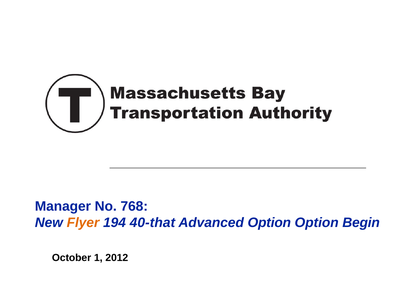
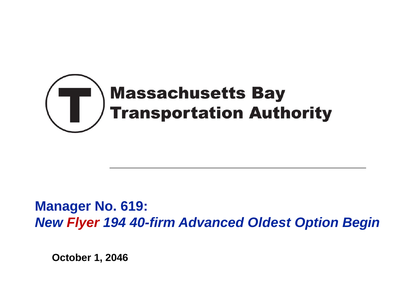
768: 768 -> 619 (134, 207)
Flyer colour: orange -> red (83, 223)
40-that: 40-that -> 40-firm (152, 223)
Advanced Option: Option -> Oldest (269, 223)
2012: 2012 -> 2046 (117, 258)
